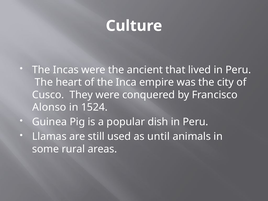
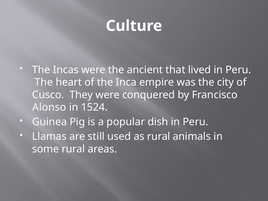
as until: until -> rural (159, 137)
